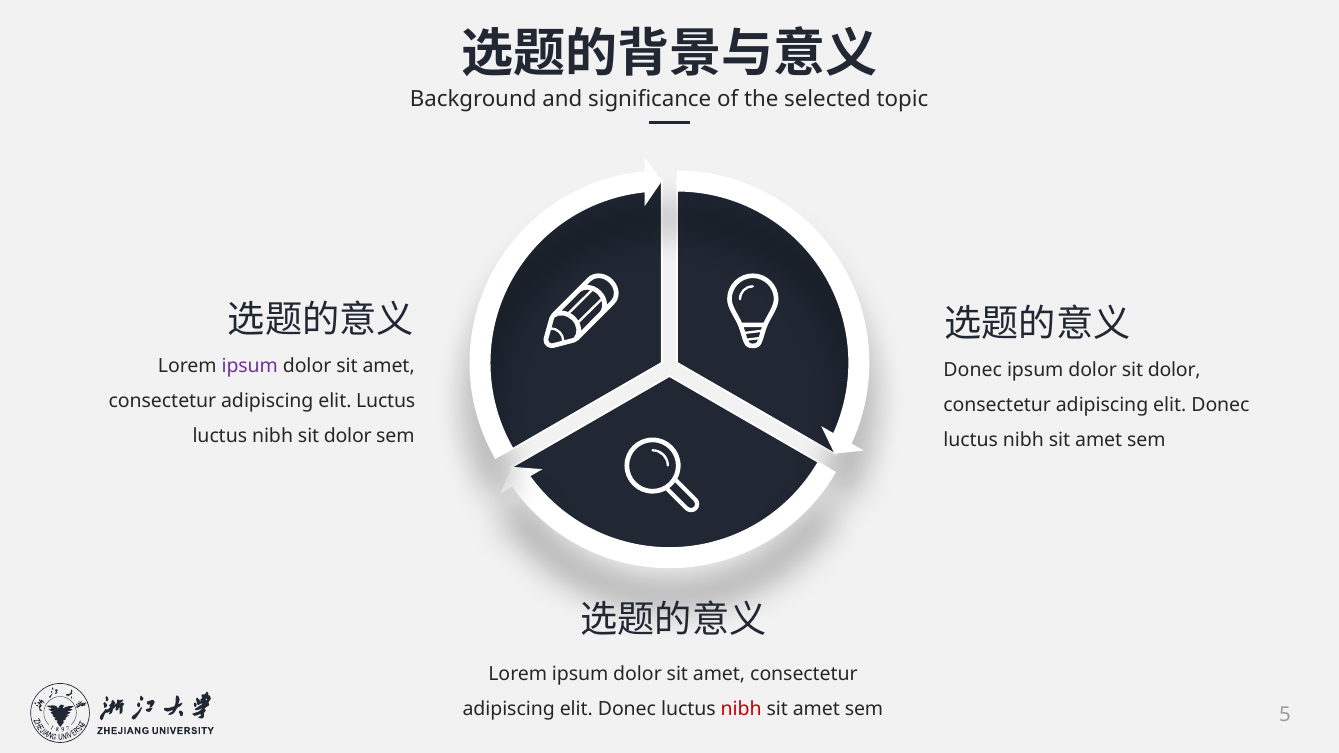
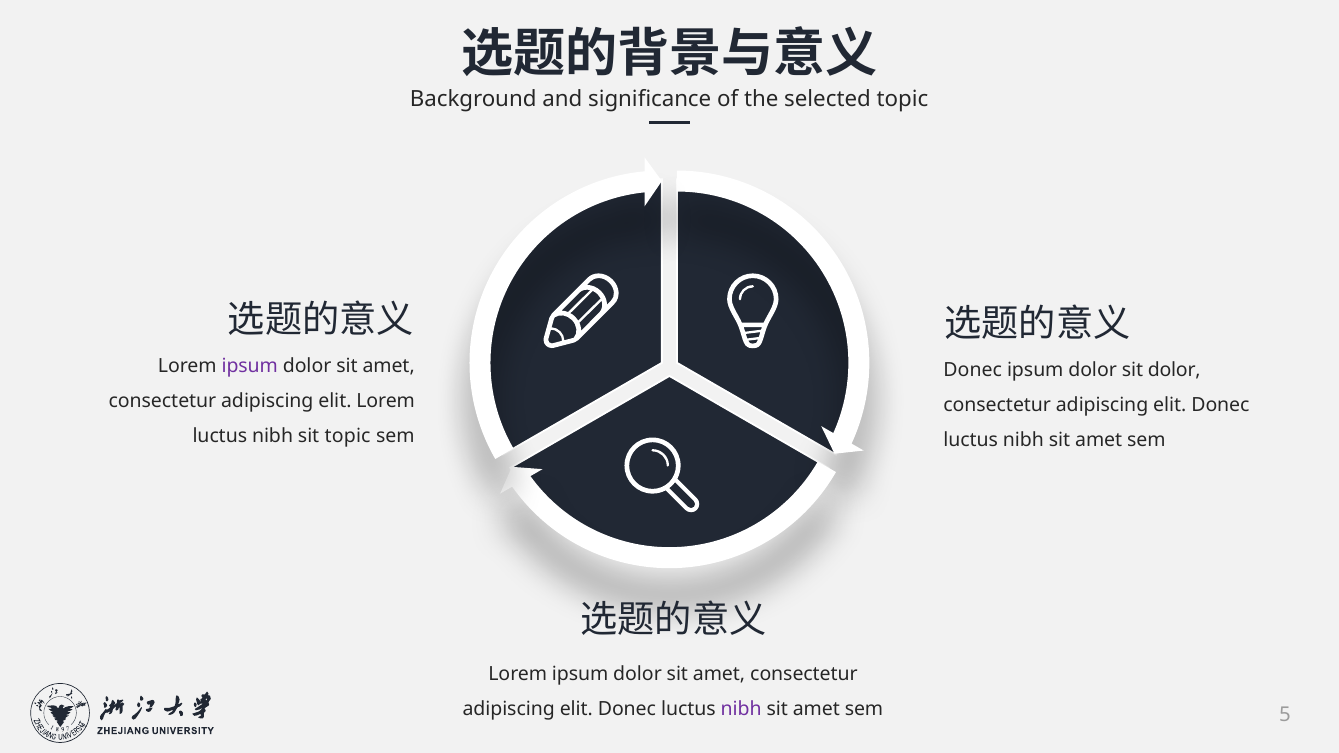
elit Luctus: Luctus -> Lorem (386, 401)
nibh sit dolor: dolor -> topic (348, 437)
nibh colour: red -> purple (741, 709)
